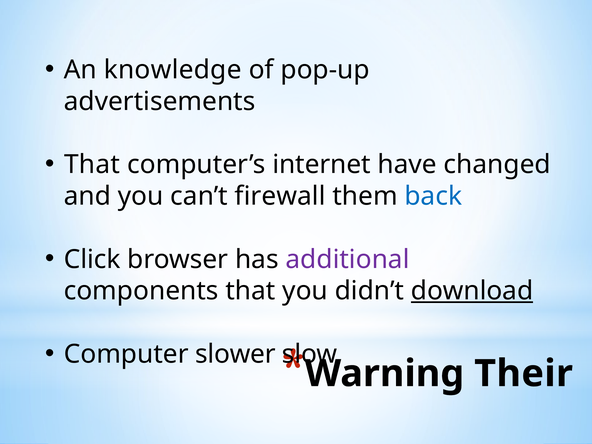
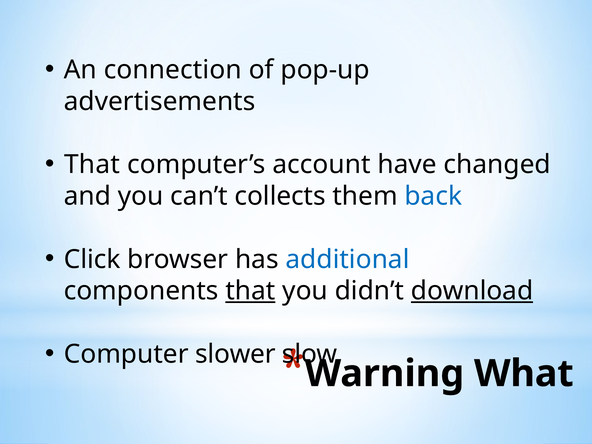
knowledge: knowledge -> connection (173, 70)
internet: internet -> account (322, 165)
firewall: firewall -> collects (280, 196)
additional colour: purple -> blue (348, 259)
that underline: none -> present (250, 291)
Their: Their -> What (524, 374)
